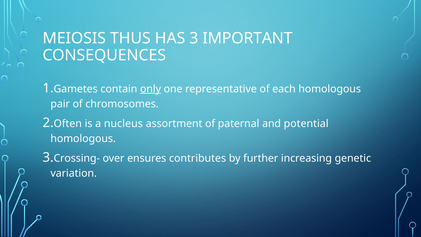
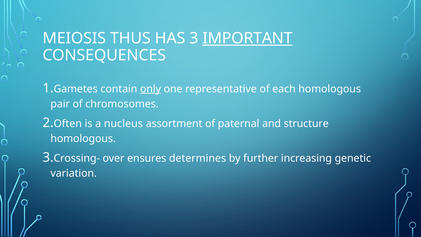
IMPORTANT underline: none -> present (247, 38)
potential: potential -> structure (306, 124)
contributes: contributes -> determines (198, 158)
